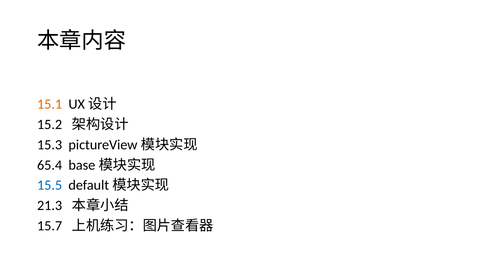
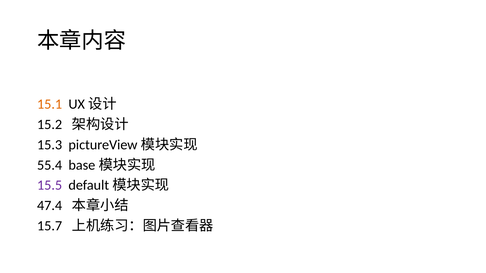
65.4: 65.4 -> 55.4 (50, 165)
15.5 colour: blue -> purple (50, 186)
21.3: 21.3 -> 47.4 (50, 206)
